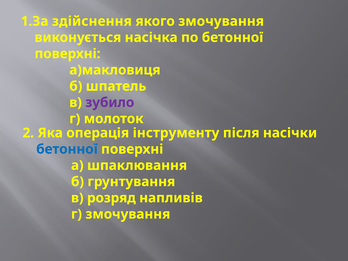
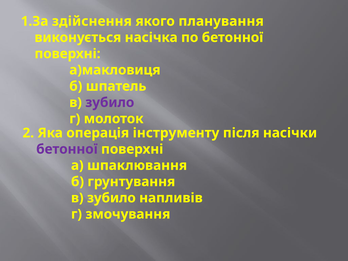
якого змочування: змочування -> планування (221, 21)
бетонної colour: blue -> purple (67, 149)
розряд: розряд -> зубило (111, 198)
